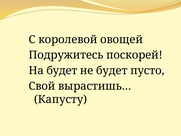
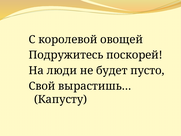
На будет: будет -> люди (62, 70)
